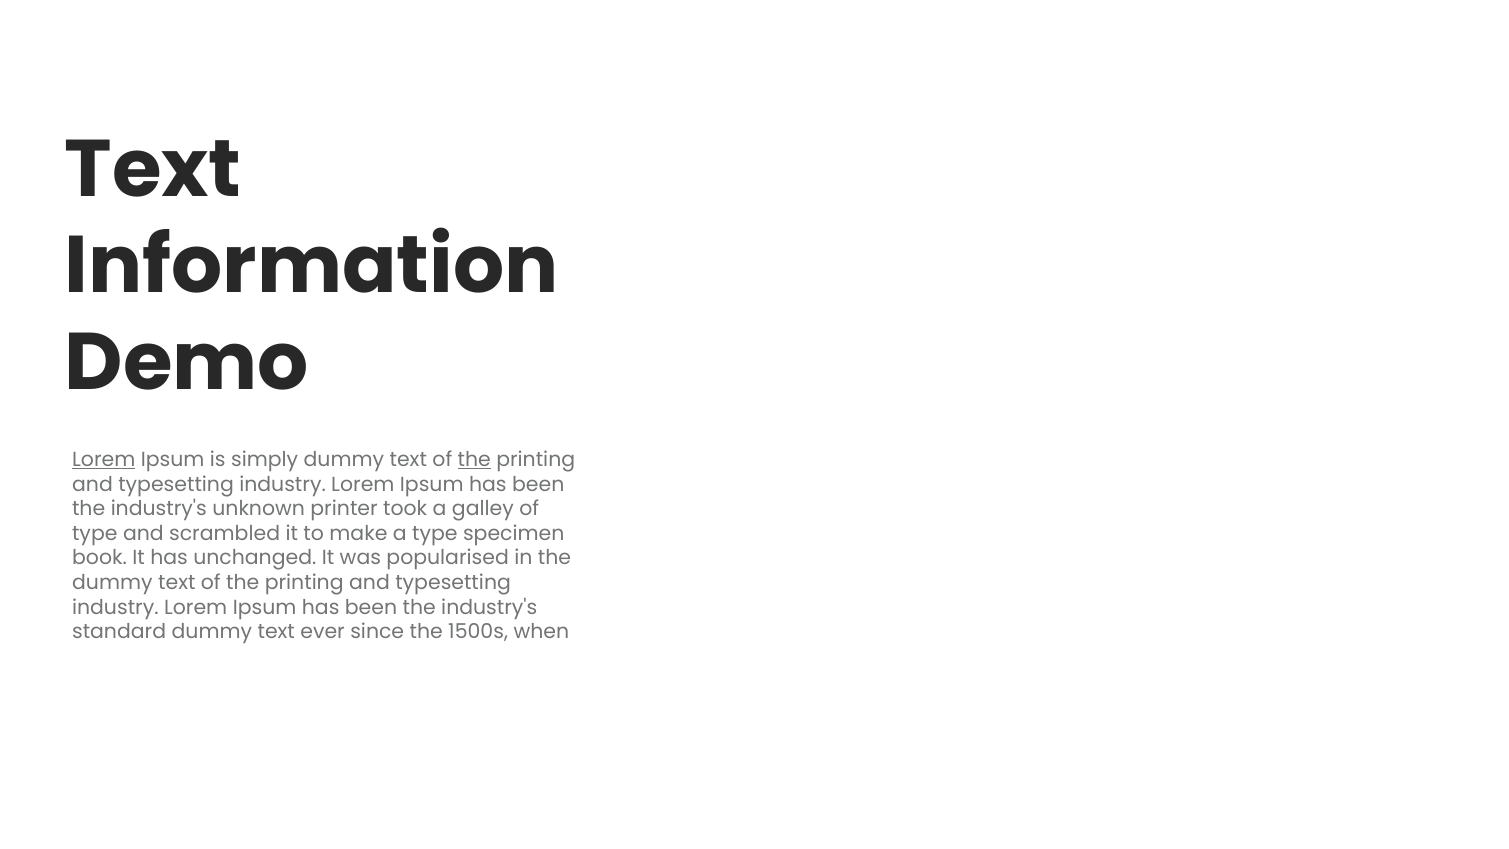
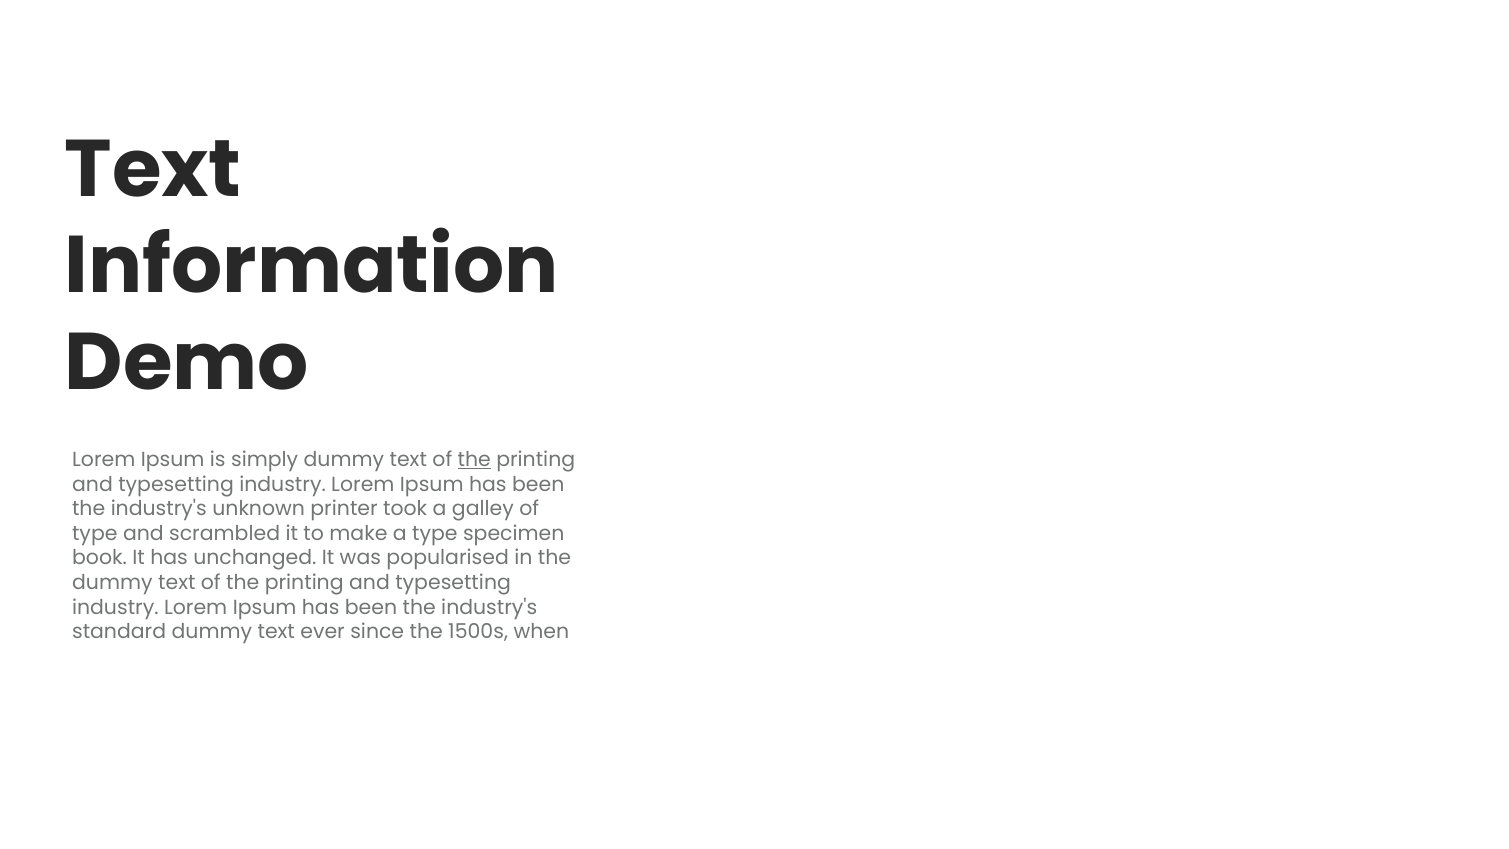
Lorem underline: present -> none (104, 460)
